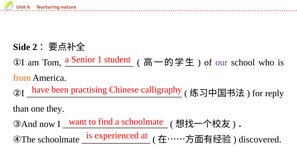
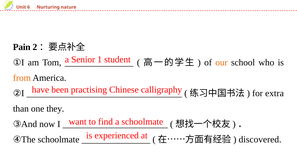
Side: Side -> Pain (22, 47)
our colour: purple -> orange (221, 63)
reply: reply -> extra (274, 93)
